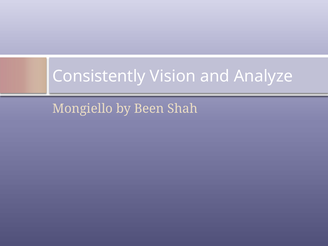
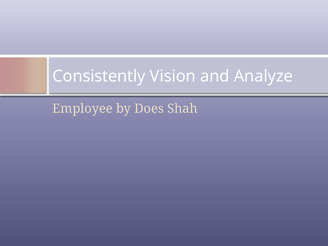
Mongiello: Mongiello -> Employee (83, 109)
Been: Been -> Does (149, 109)
